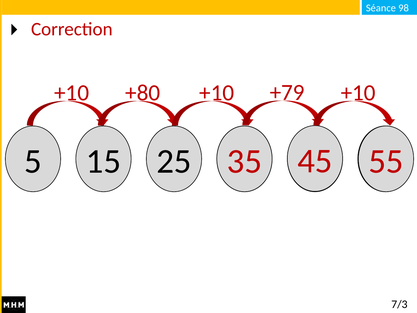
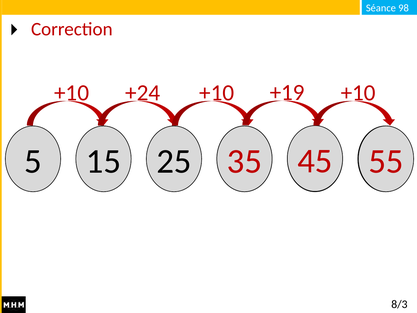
+79: +79 -> +19 (287, 92)
+80: +80 -> +24 (143, 93)
7/3: 7/3 -> 8/3 (399, 304)
